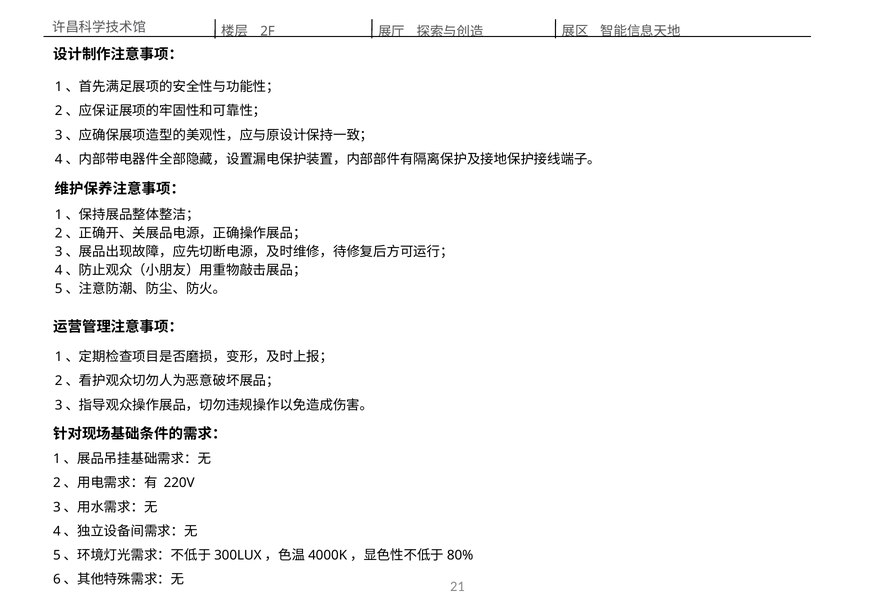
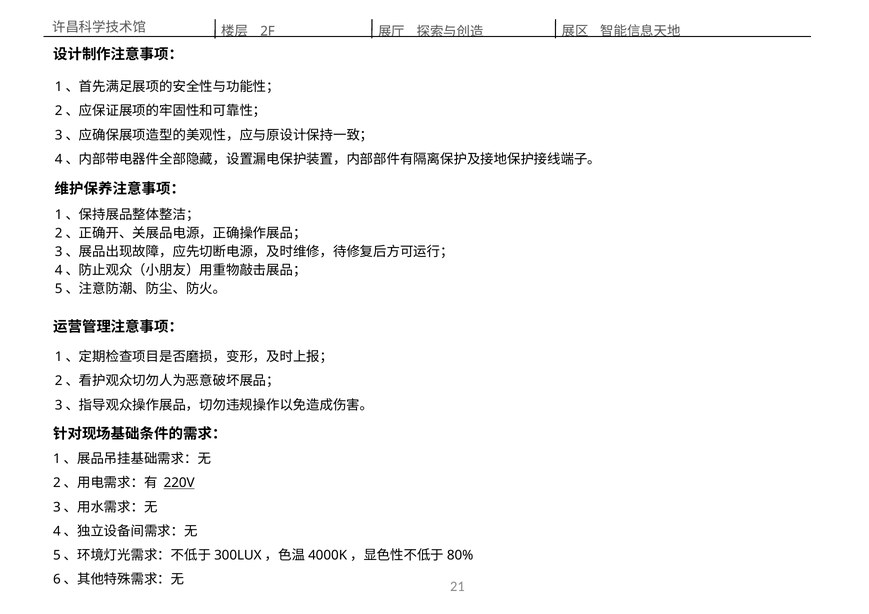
220V underline: none -> present (179, 483)
